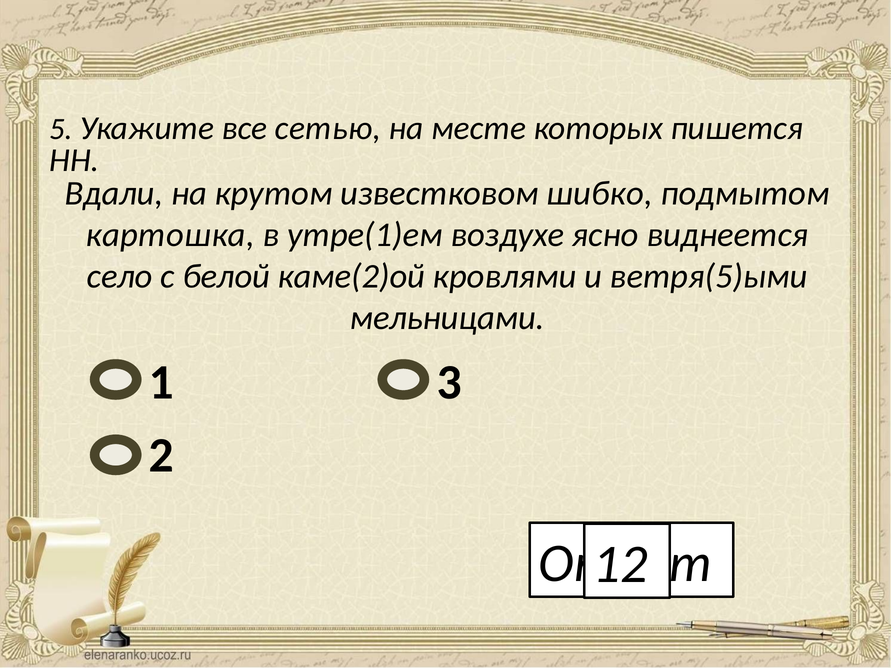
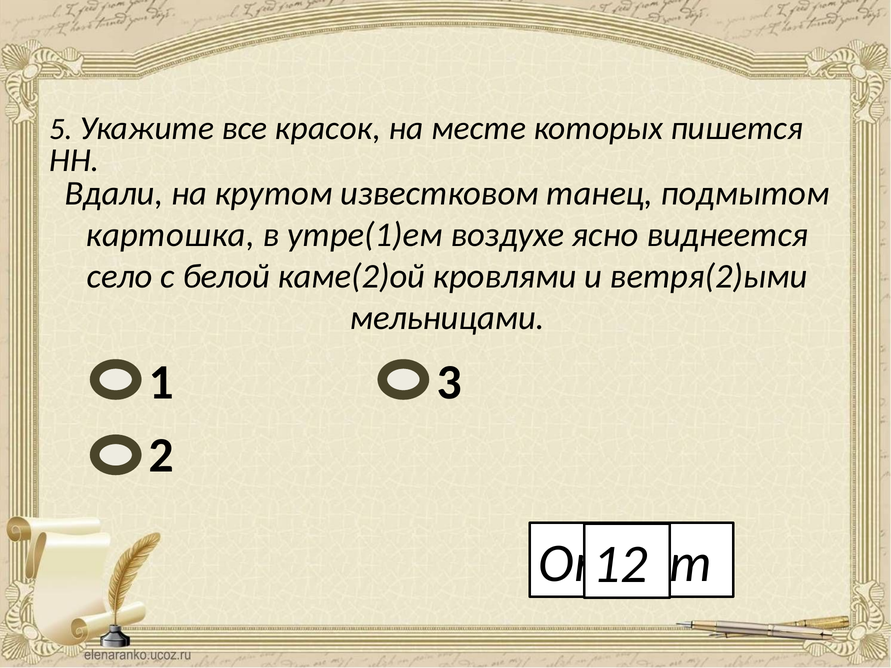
сетью: сетью -> красок (328, 128)
шибко: шибко -> танец (600, 193)
ветря(5)ыми: ветря(5)ыми -> ветря(2)ыми (709, 276)
